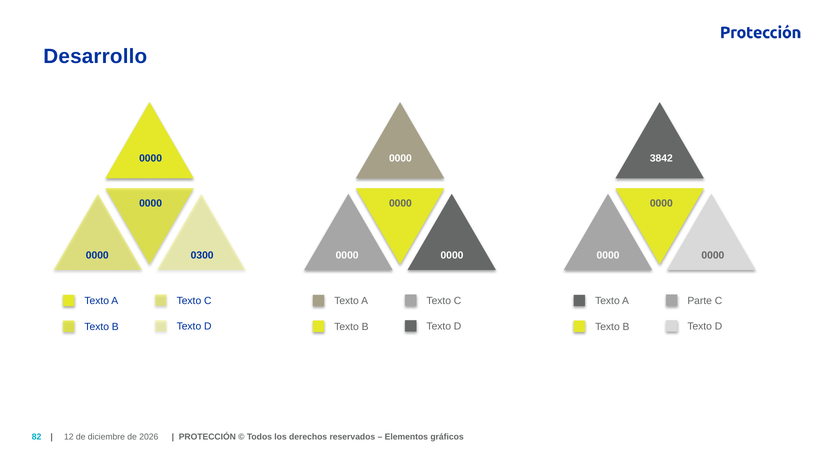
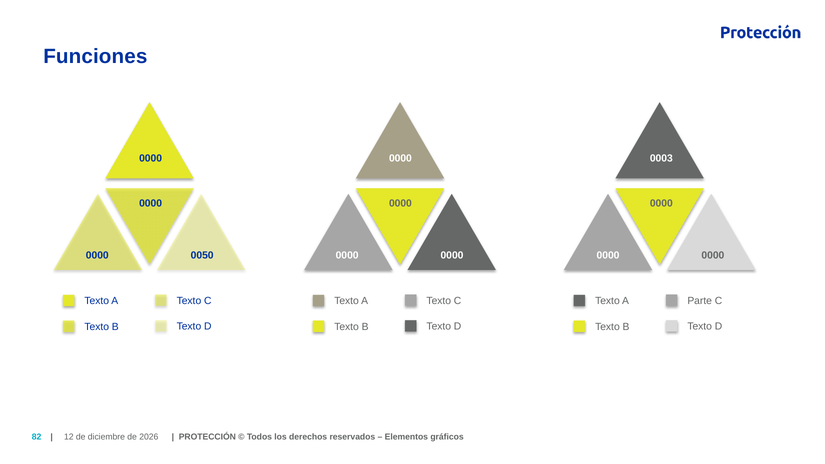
Desarrollo: Desarrollo -> Funciones (95, 56)
3842: 3842 -> 0003 (661, 158)
0300: 0300 -> 0050 (202, 255)
